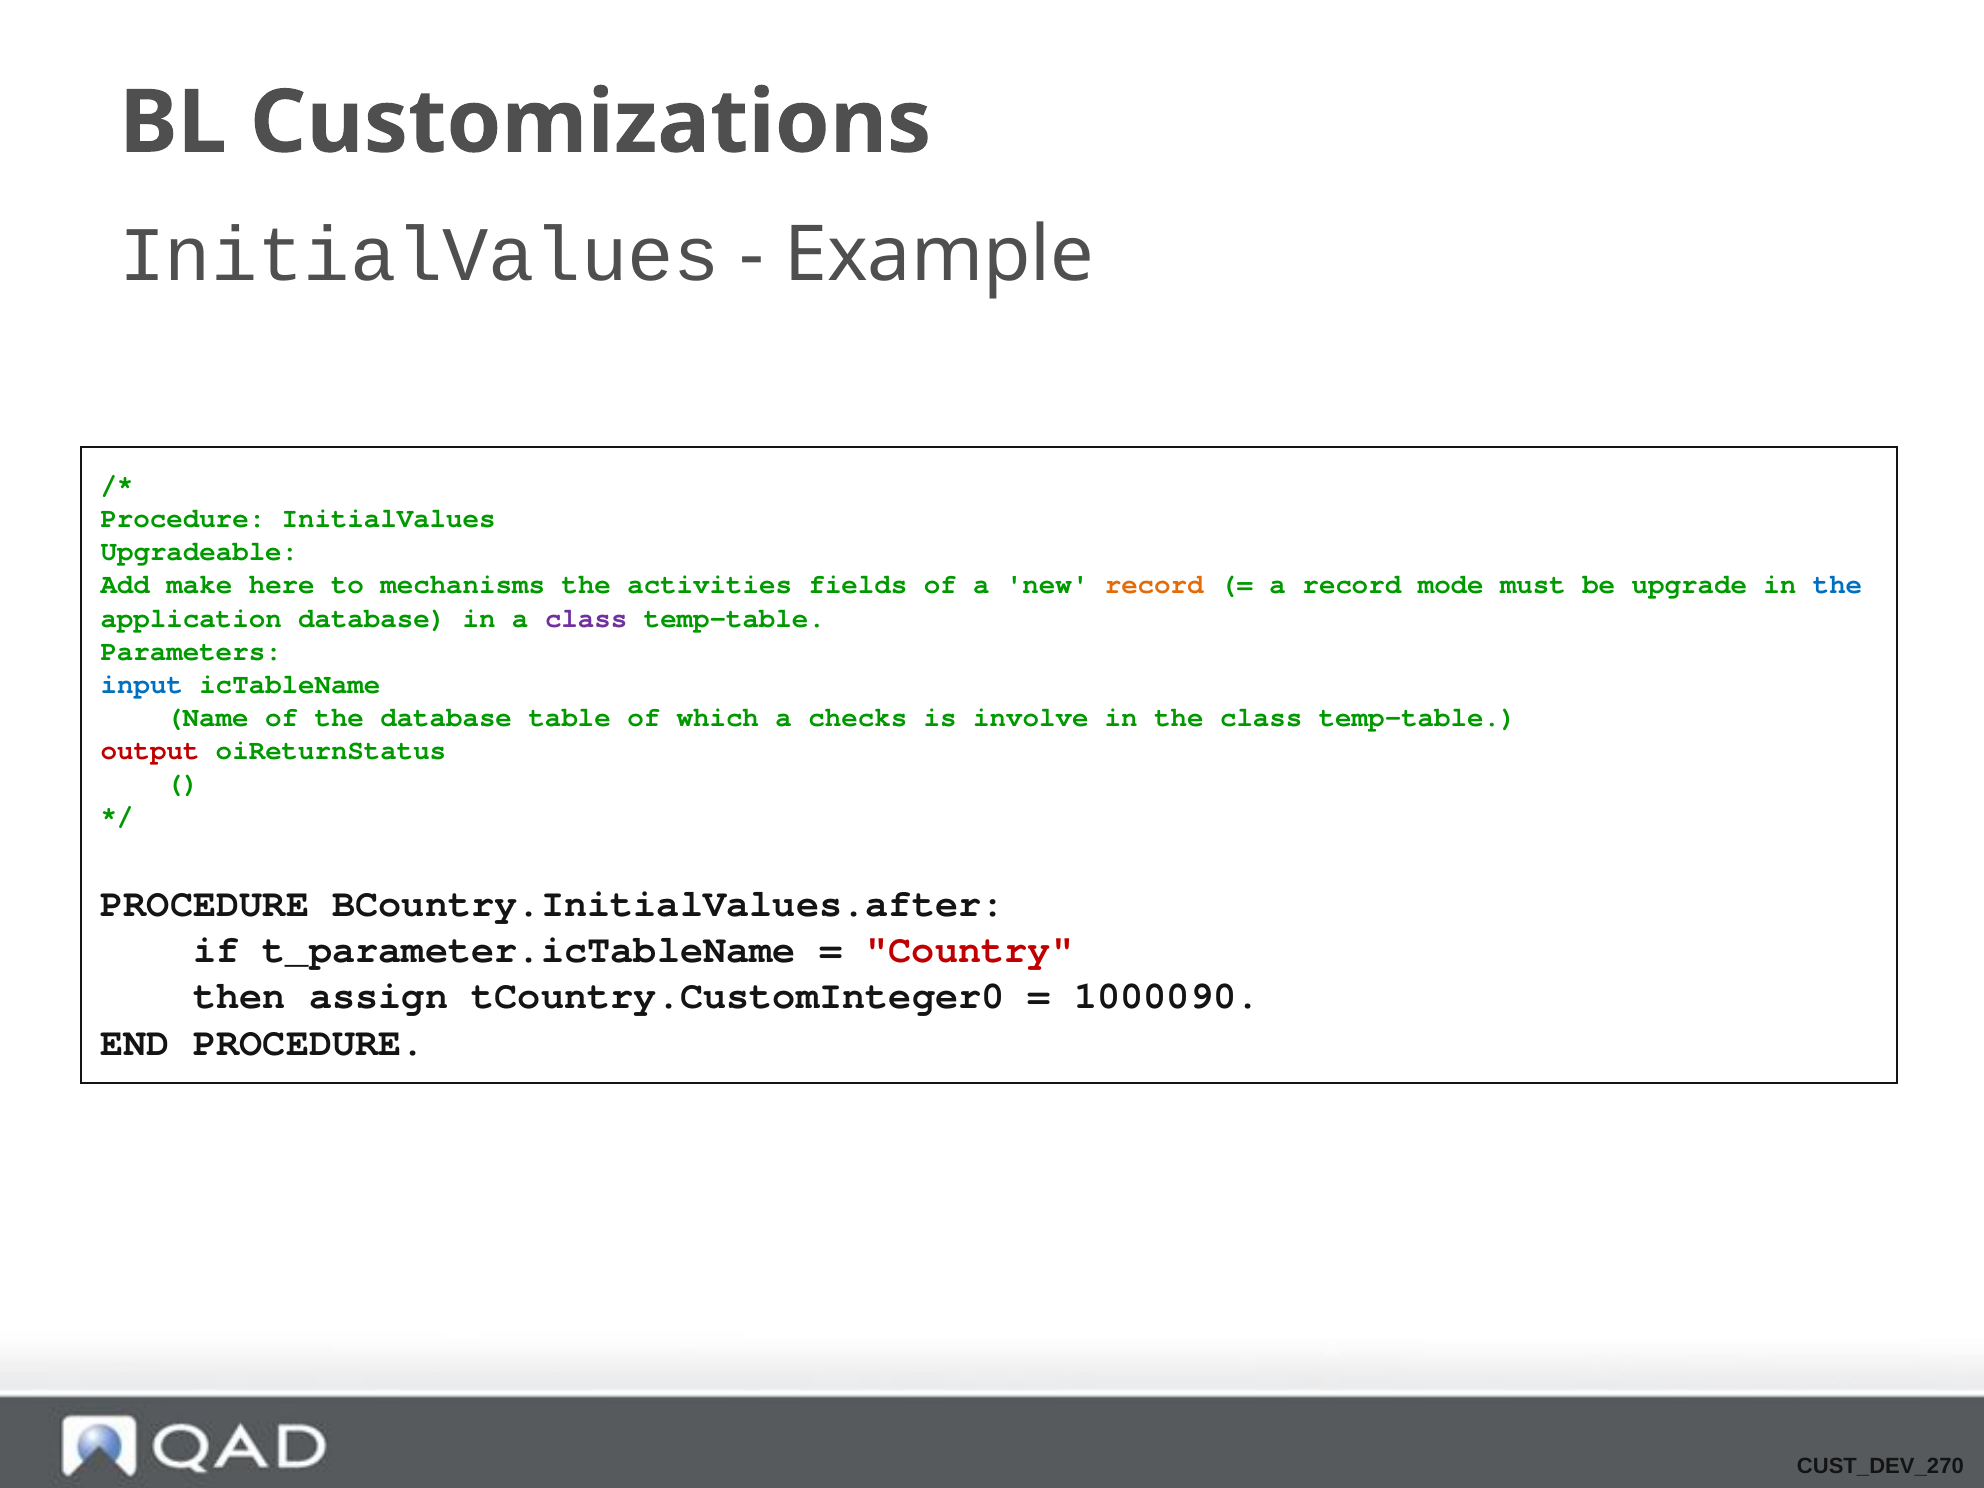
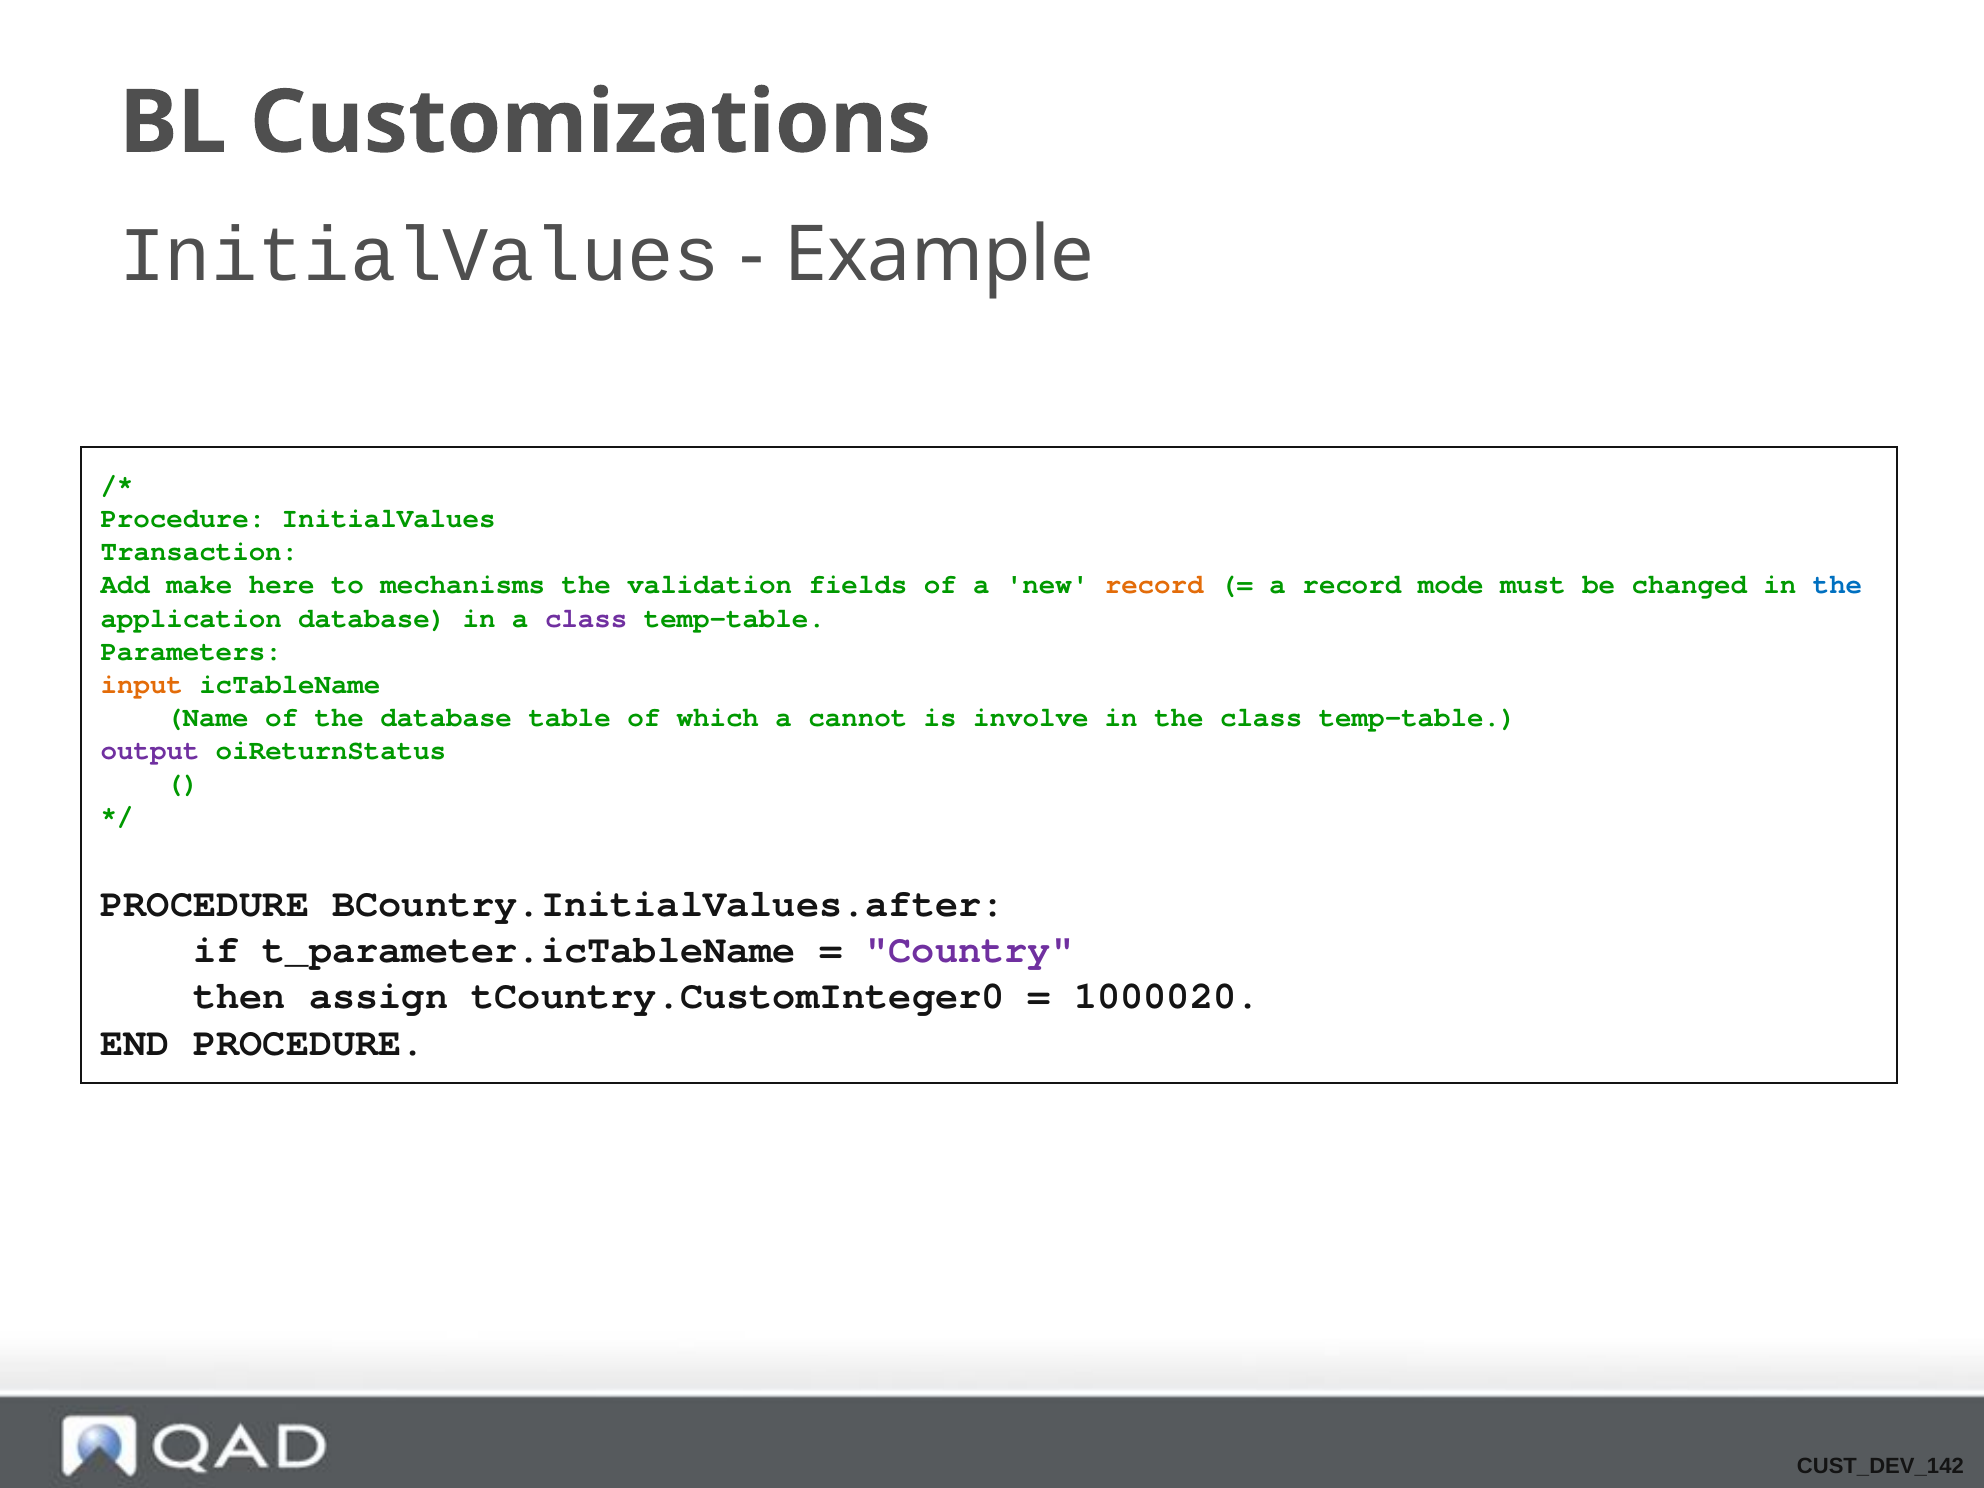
Upgradeable: Upgradeable -> Transaction (199, 552)
activities: activities -> validation (710, 585)
upgrade: upgrade -> changed (1689, 585)
input colour: blue -> orange (142, 684)
checks: checks -> cannot (858, 717)
output colour: red -> purple (150, 750)
Country colour: red -> purple (970, 950)
1000090: 1000090 -> 1000020 (1167, 996)
CUST_DEV_270: CUST_DEV_270 -> CUST_DEV_142 (1880, 1466)
